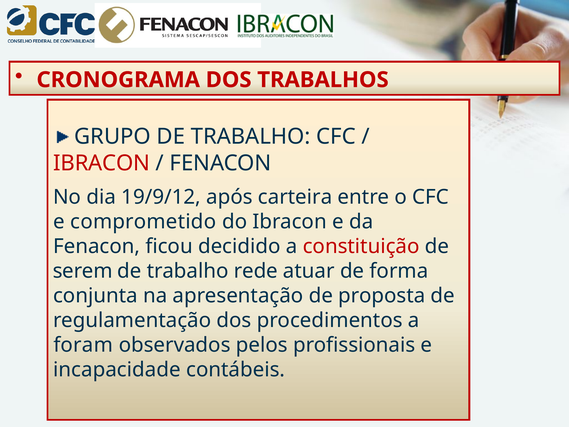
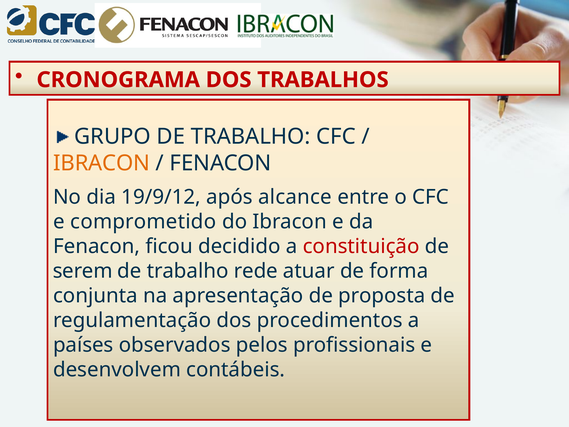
IBRACON colour: red -> orange (102, 163)
carteira: carteira -> alcance (295, 197)
foram: foram -> países (83, 345)
incapacidade: incapacidade -> desenvolvem (117, 370)
